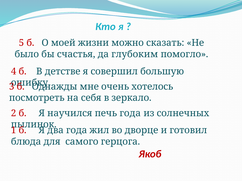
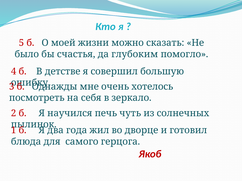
печь года: года -> чуть (130, 113)
